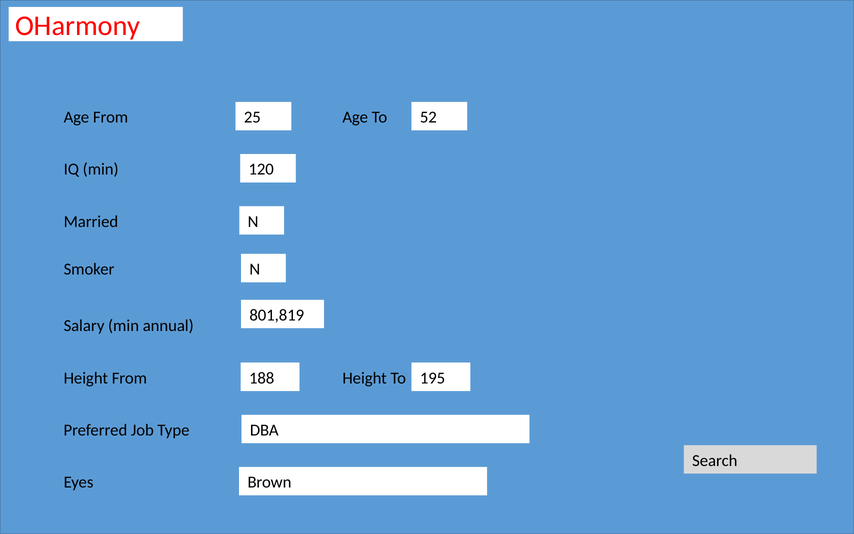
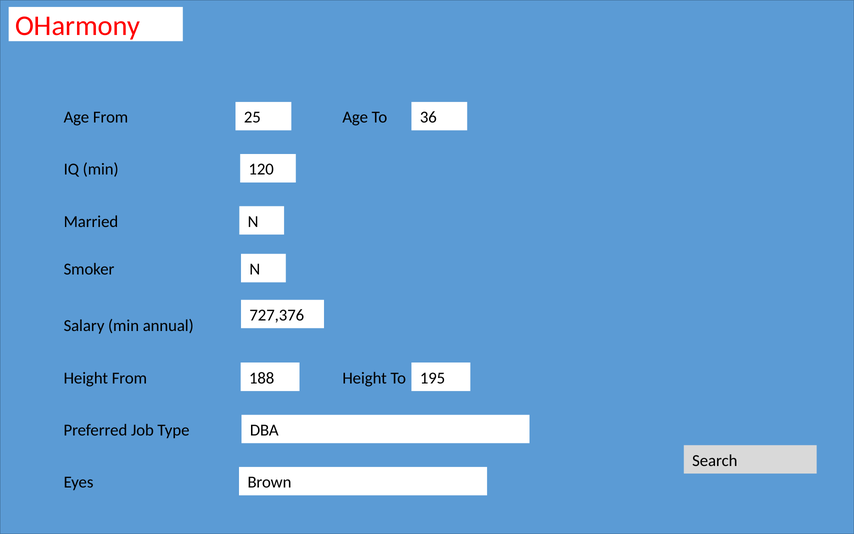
52: 52 -> 36 (428, 117)
801,819: 801,819 -> 727,376 (277, 315)
